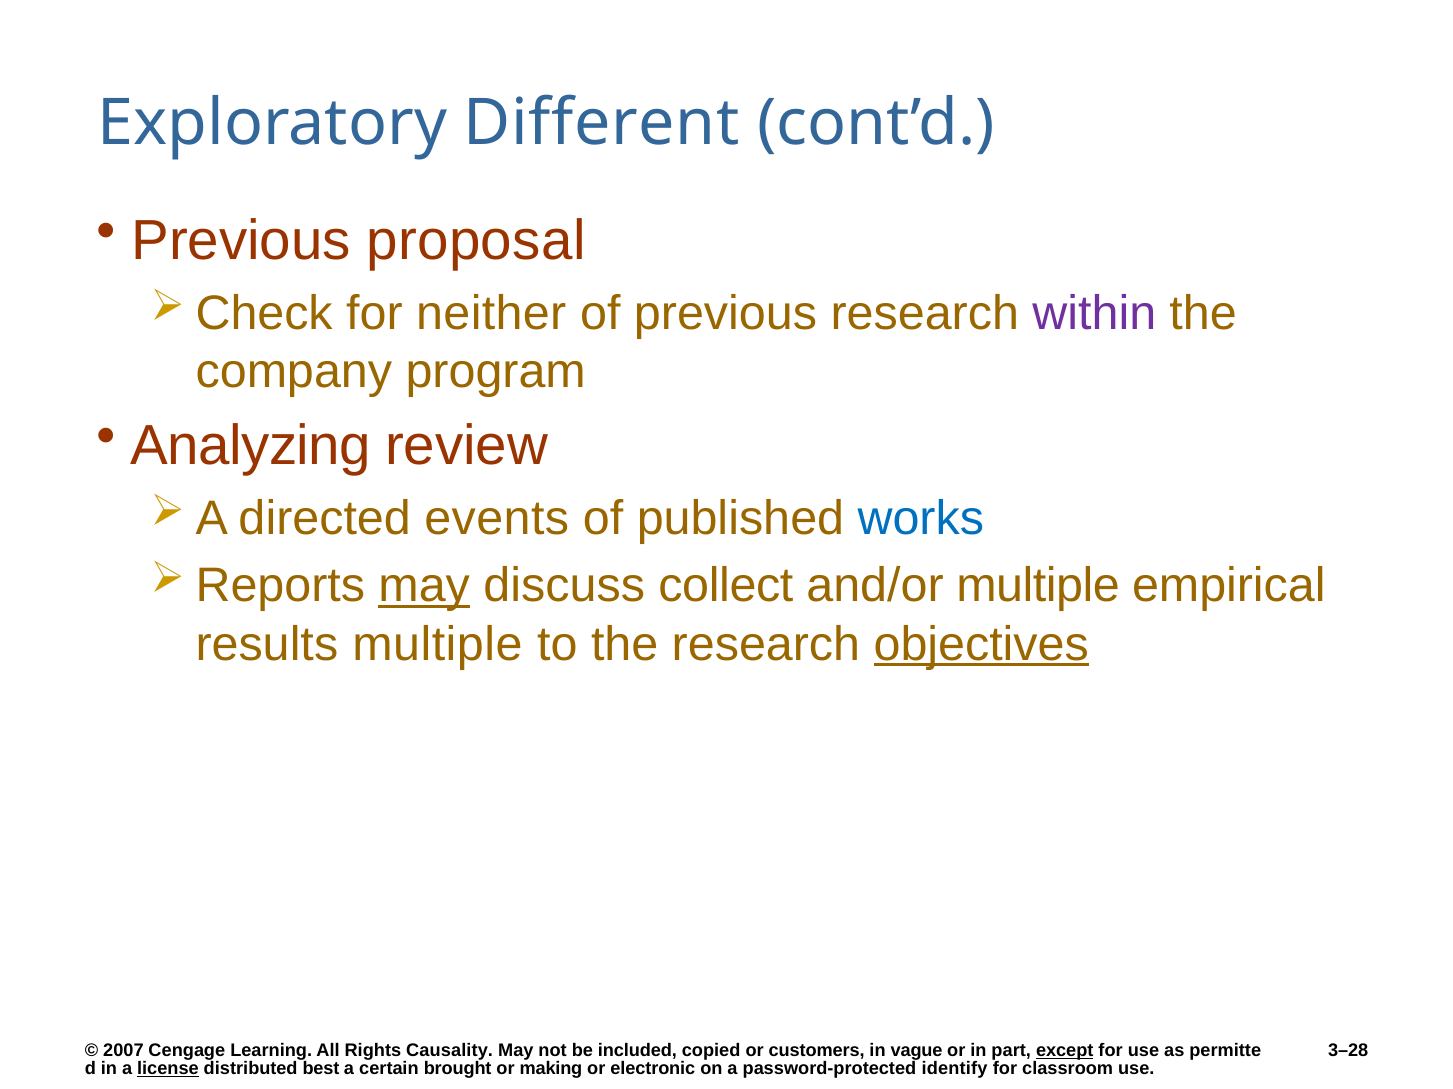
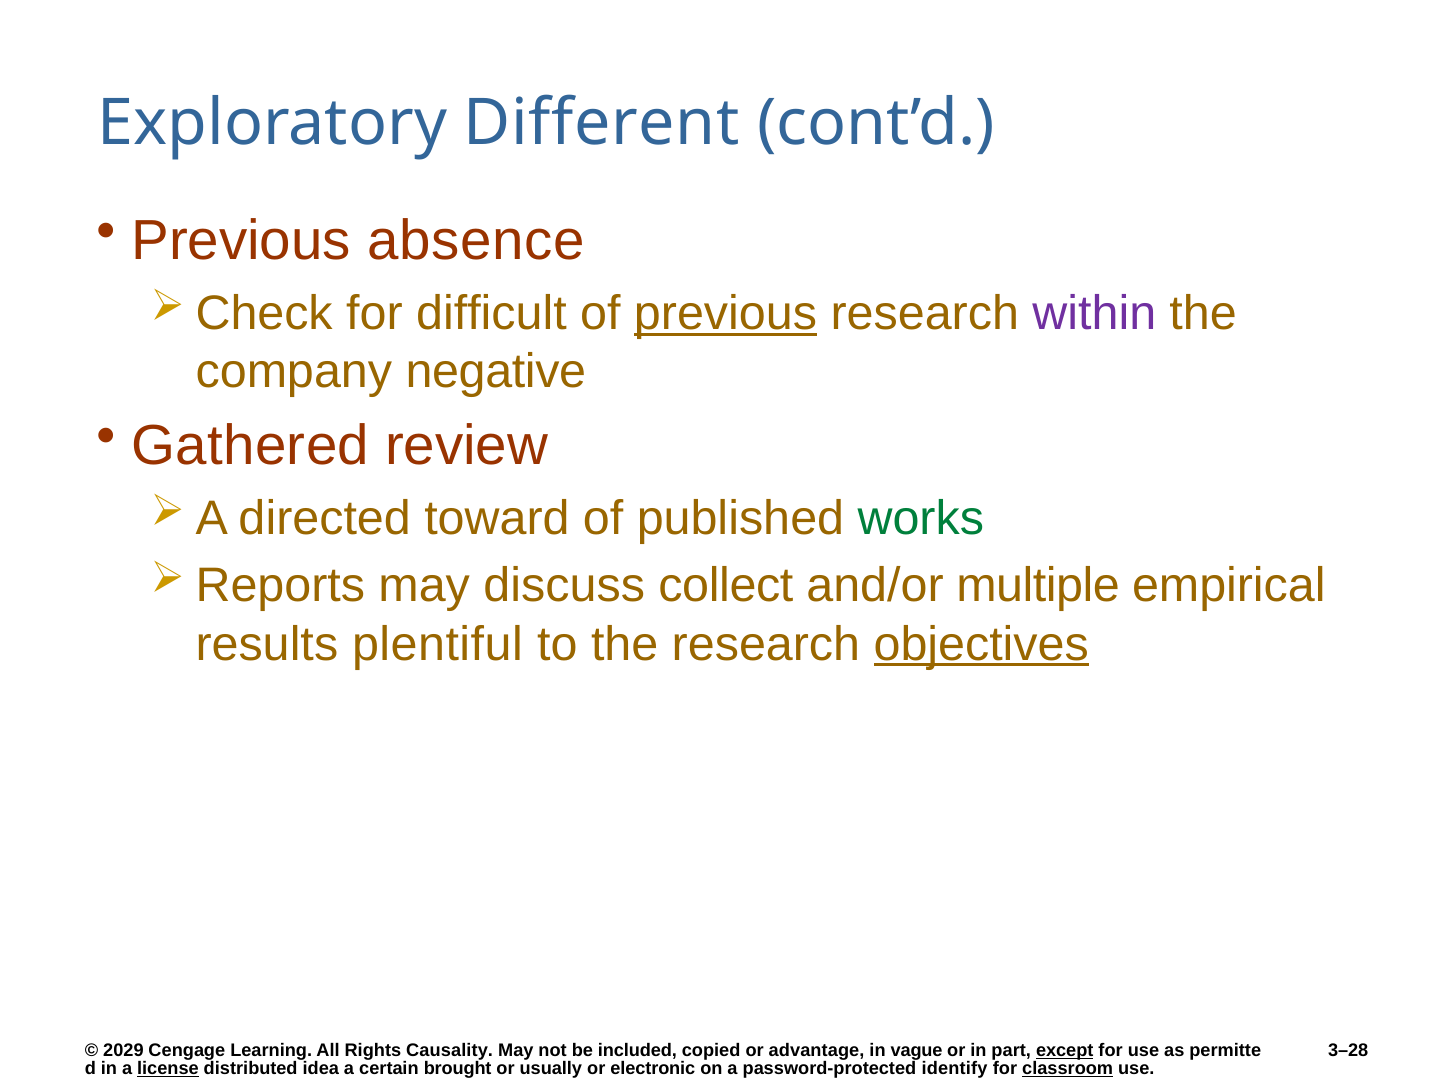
proposal: proposal -> absence (476, 241)
neither: neither -> difficult (491, 314)
previous underline: none -> present (725, 314)
program: program -> negative (496, 372)
Analyzing: Analyzing -> Gathered (250, 446)
events: events -> toward (497, 519)
works colour: blue -> green (921, 519)
may underline: present -> none (424, 586)
results multiple: multiple -> plentiful (437, 644)
2007: 2007 -> 2029 (123, 1051)
customers: customers -> advantage (817, 1051)
best: best -> idea (321, 1069)
making: making -> usually (551, 1069)
classroom underline: none -> present (1068, 1069)
